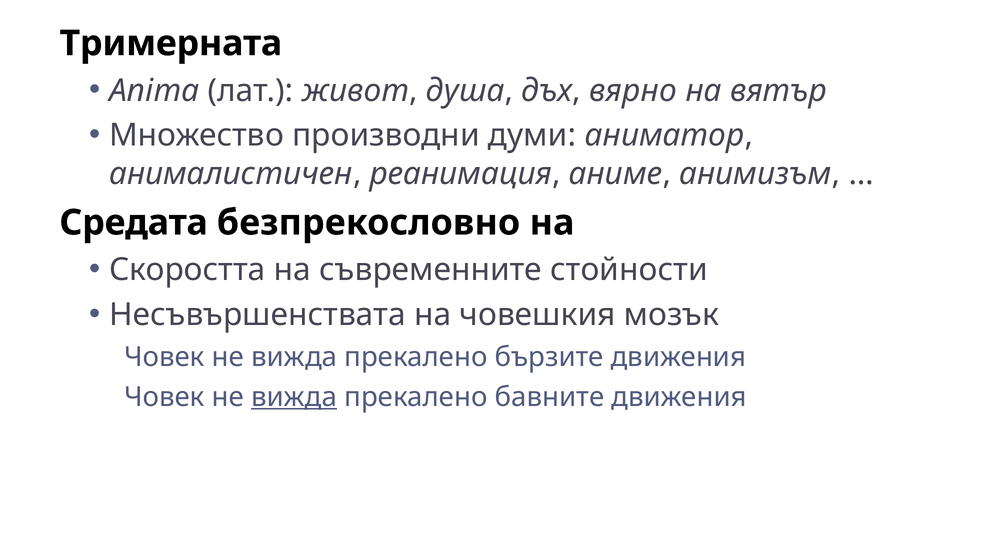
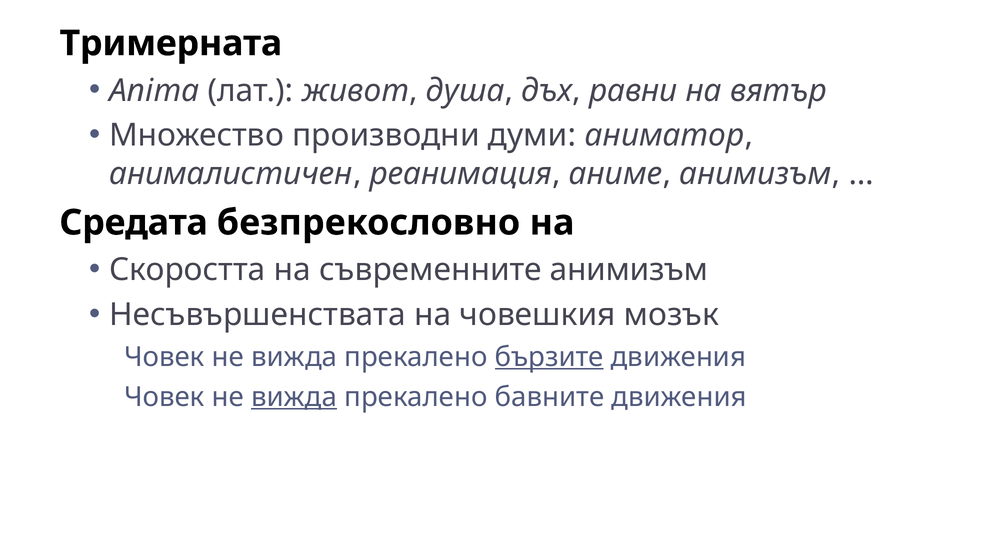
вярно: вярно -> равни (633, 91)
съвременните стойности: стойности -> анимизъм (629, 270)
бързите underline: none -> present (549, 357)
